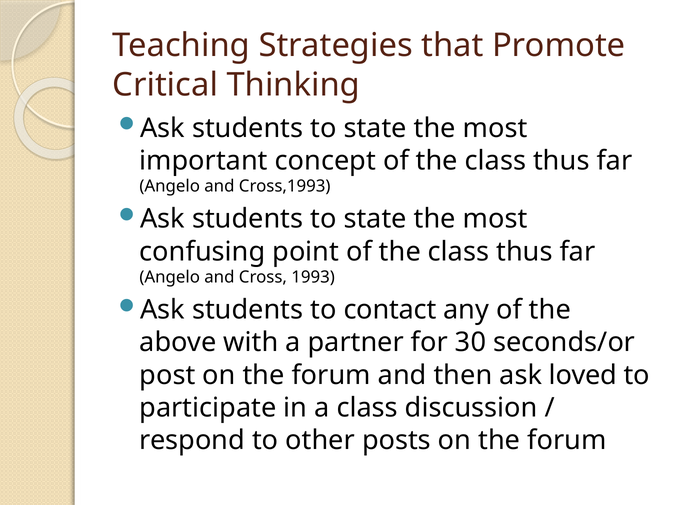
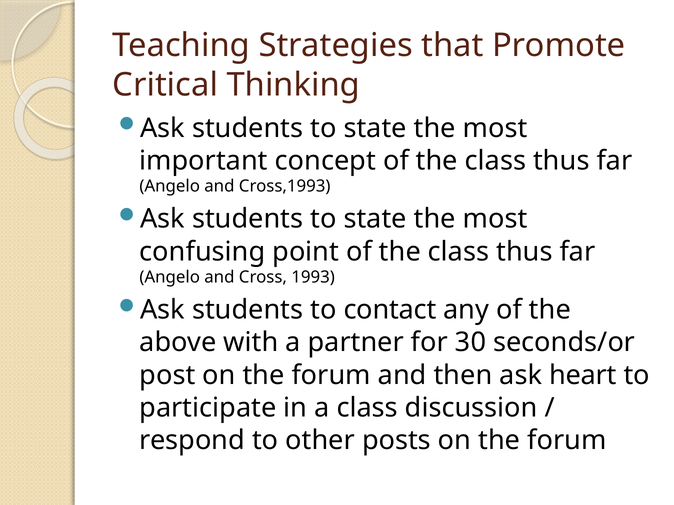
loved: loved -> heart (583, 375)
